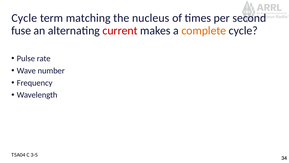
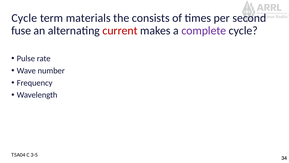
matching: matching -> materials (88, 18)
nucleus: nucleus -> consists (151, 18)
complete colour: orange -> purple (204, 31)
